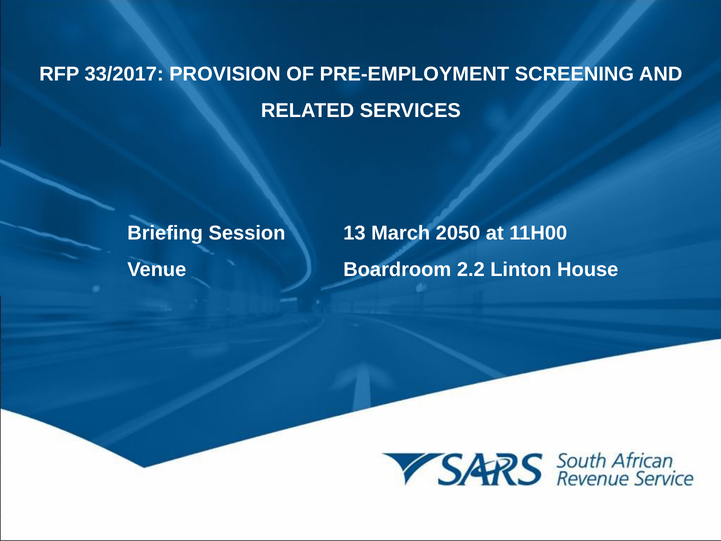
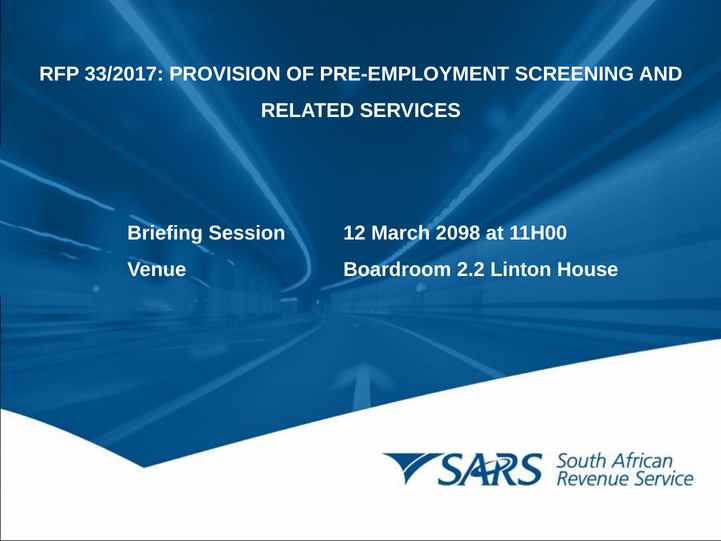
13: 13 -> 12 (354, 233)
2050: 2050 -> 2098 (458, 233)
